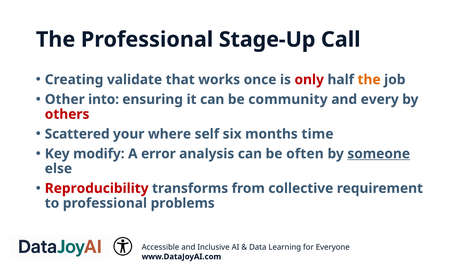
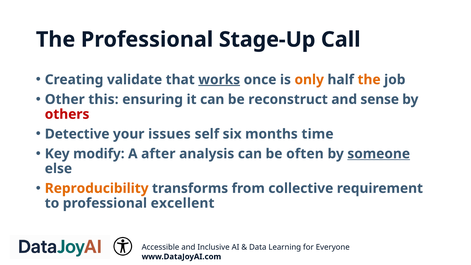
works underline: none -> present (219, 80)
only colour: red -> orange (309, 80)
into: into -> this (103, 99)
community: community -> reconstruct (288, 99)
every: every -> sense (380, 99)
Scattered: Scattered -> Detective (77, 134)
where: where -> issues (169, 134)
error: error -> after (158, 154)
Reproducibility colour: red -> orange (97, 188)
problems: problems -> excellent (183, 203)
